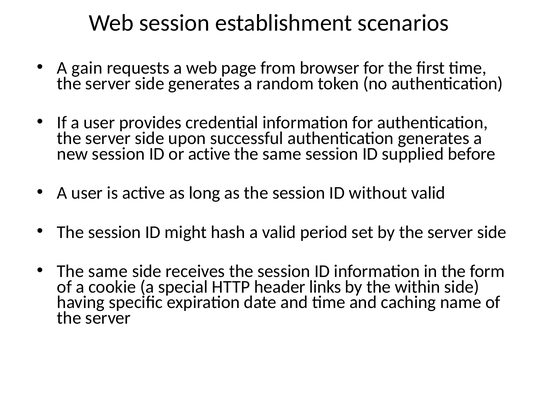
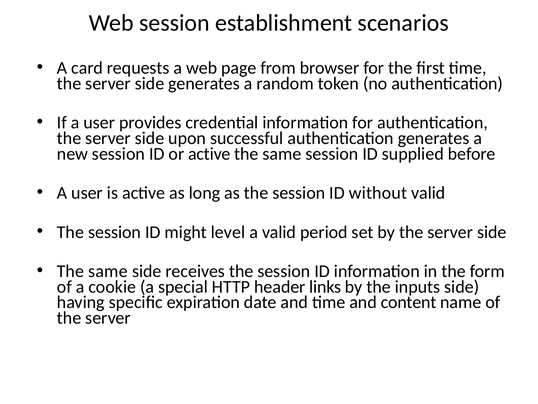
gain: gain -> card (87, 68)
hash: hash -> level (228, 232)
within: within -> inputs (418, 287)
caching: caching -> content (409, 302)
